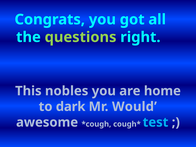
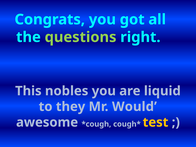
home: home -> liquid (162, 91)
dark: dark -> they (71, 107)
test colour: light blue -> yellow (156, 122)
